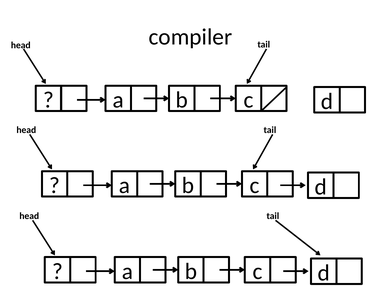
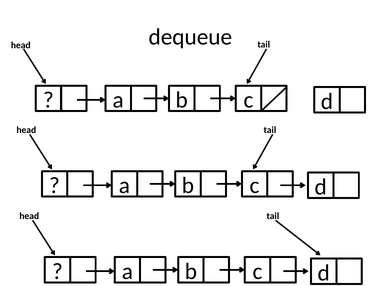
compiler: compiler -> dequeue (190, 37)
